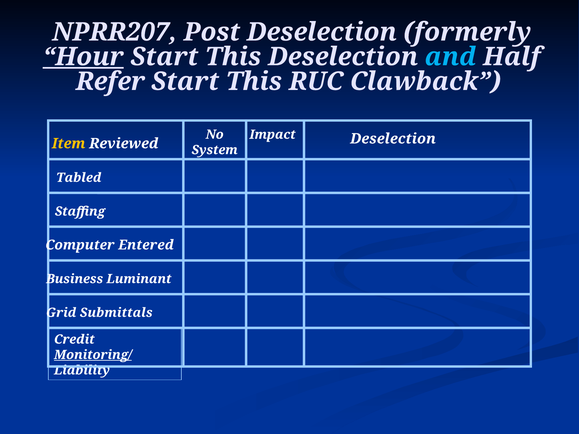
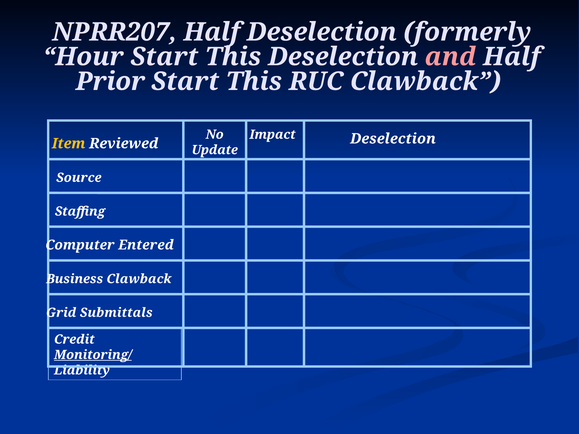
NPRR207 Post: Post -> Half (212, 32)
Hour underline: present -> none (83, 57)
and colour: light blue -> pink (450, 57)
Refer: Refer -> Prior (110, 82)
System: System -> Update (215, 150)
Tabled: Tabled -> Source (79, 178)
Business Luminant: Luminant -> Clawback (139, 279)
